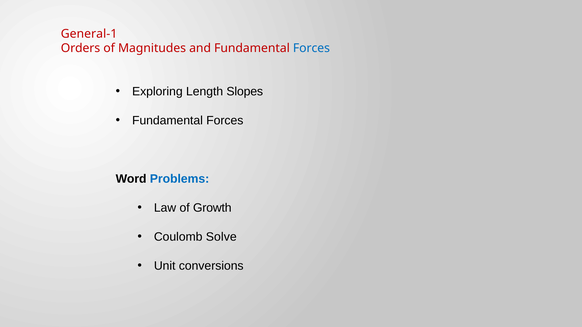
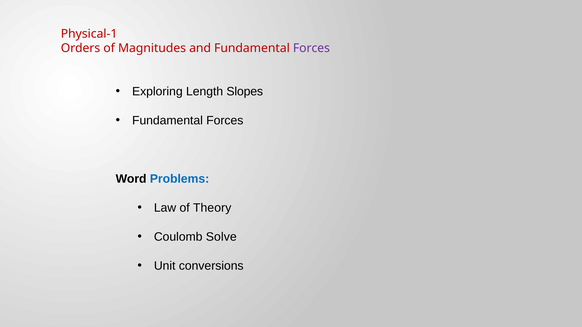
General-1: General-1 -> Physical-1 (89, 34)
Forces colour: blue -> purple (311, 48)
Growth: Growth -> Theory (212, 208)
